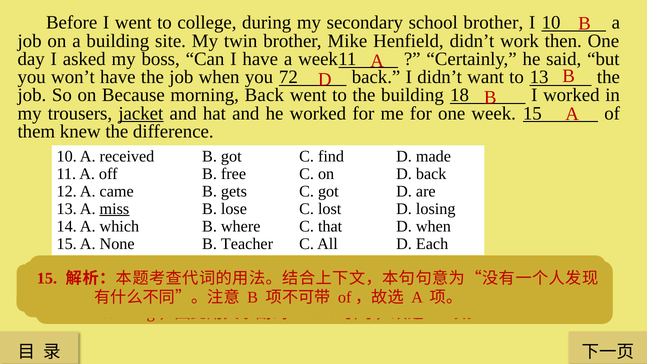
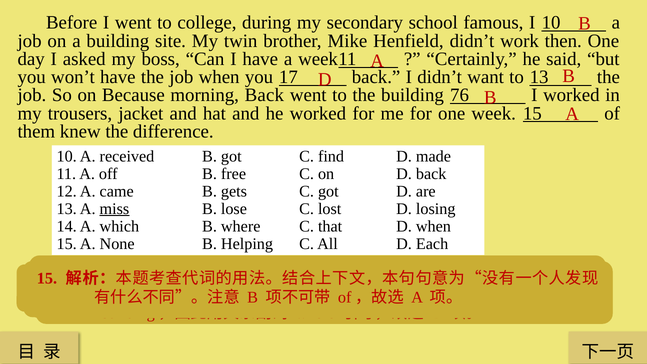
school brother: brother -> famous (493, 23)
72: 72 -> 17 (288, 77)
18: 18 -> 76 (460, 95)
jacket underline: present -> none (141, 113)
Teacher: Teacher -> Helping (247, 244)
